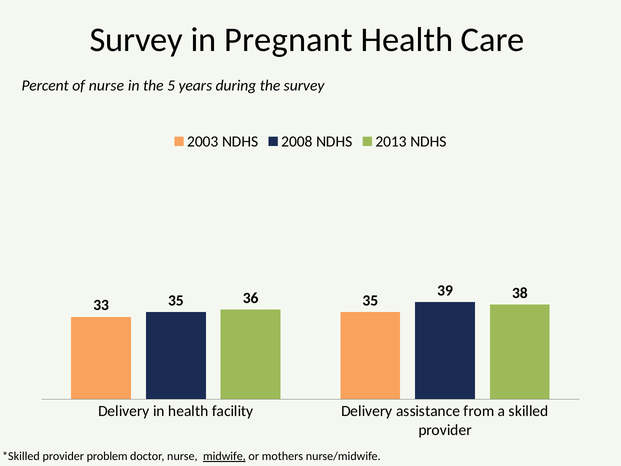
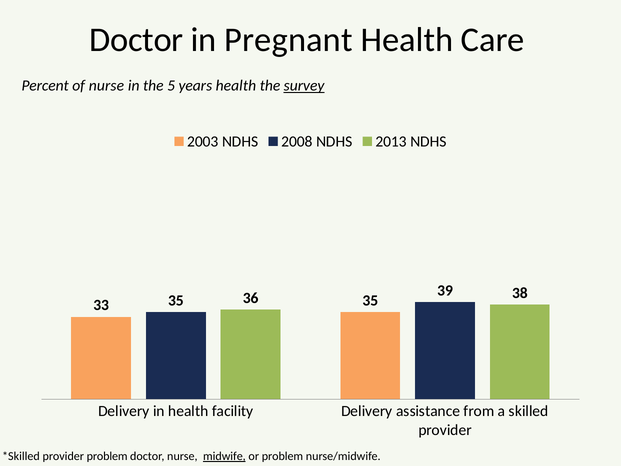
Survey: Survey -> Doctor (136, 40)
years during: during -> health (236, 86)
survey underline: none -> present (304, 86)
or mothers: mothers -> problem (282, 456)
